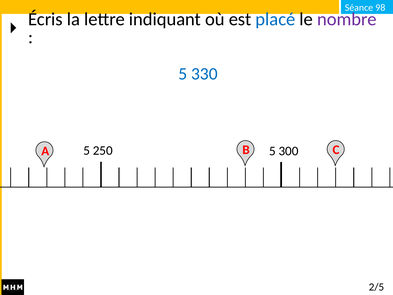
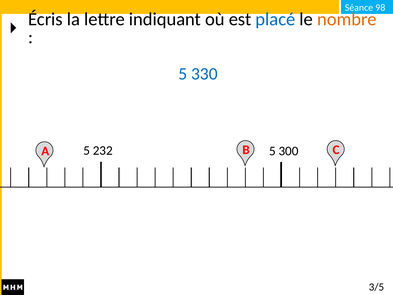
nombre colour: purple -> orange (347, 19)
250: 250 -> 232 (103, 150)
2/5: 2/5 -> 3/5 (376, 287)
